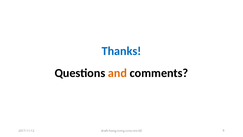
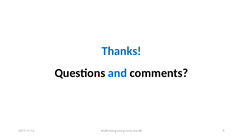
and colour: orange -> blue (117, 73)
